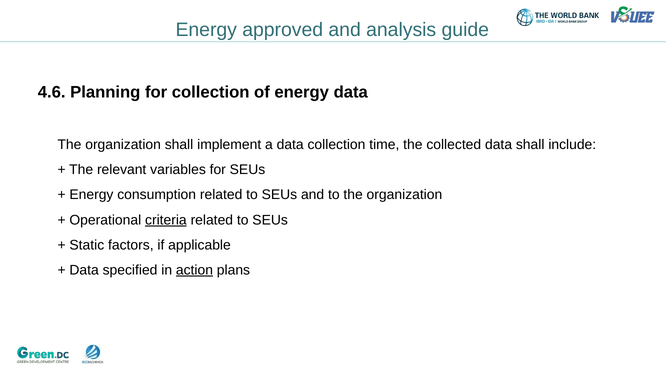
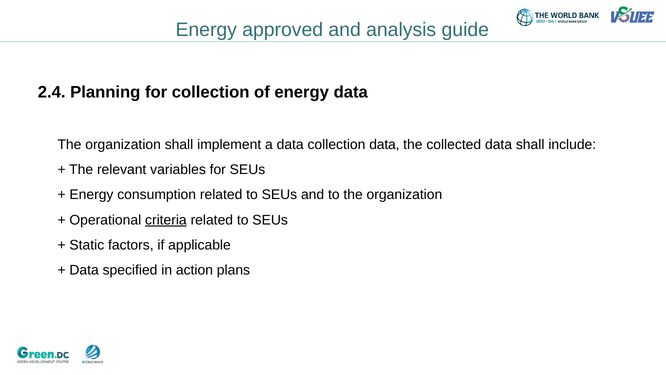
4.6: 4.6 -> 2.4 (52, 92)
collection time: time -> data (384, 145)
action underline: present -> none (194, 270)
